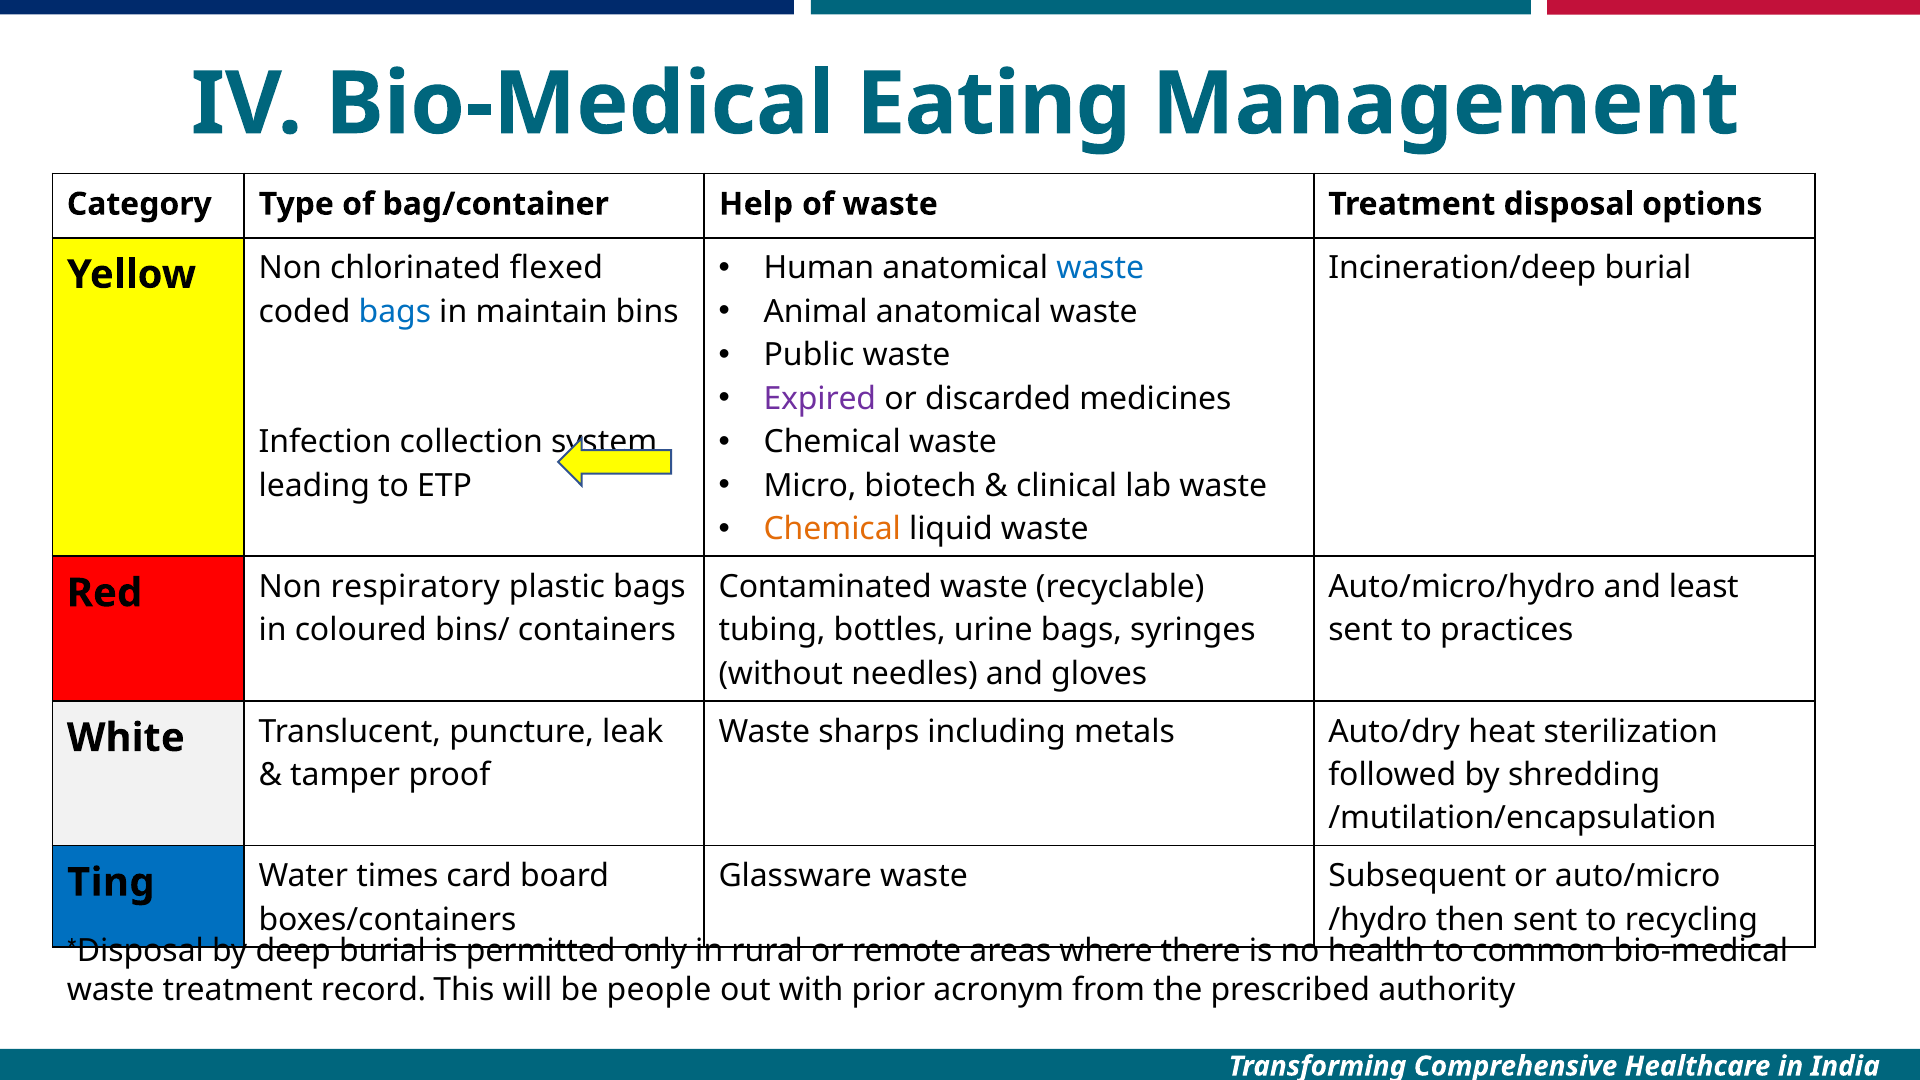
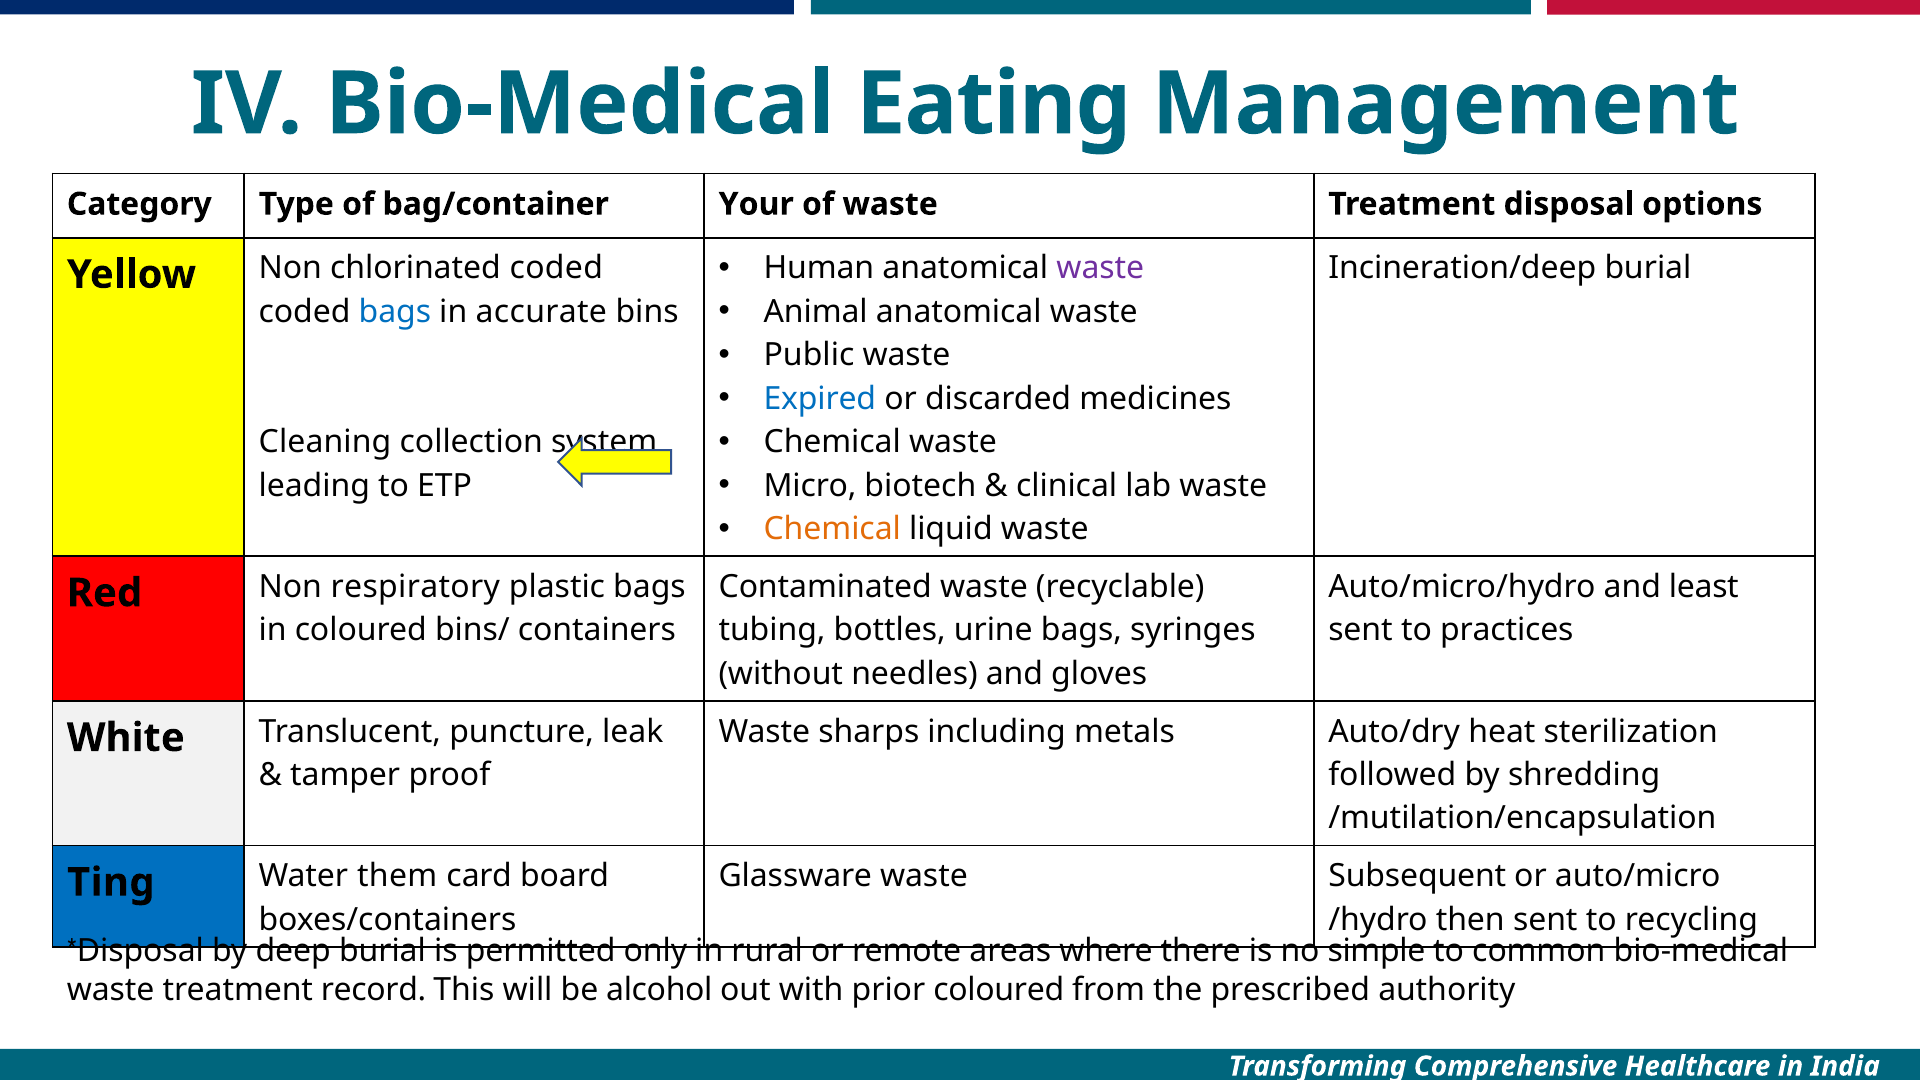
Help: Help -> Your (756, 204)
waste colour: blue -> purple (1100, 268)
chlorinated flexed: flexed -> coded (556, 268)
maintain: maintain -> accurate (541, 312)
Expired colour: purple -> blue (820, 399)
Infection: Infection -> Cleaning (325, 442)
times: times -> them (397, 876)
health: health -> simple (1376, 951)
people: people -> alcohol (659, 990)
prior acronym: acronym -> coloured (999, 990)
